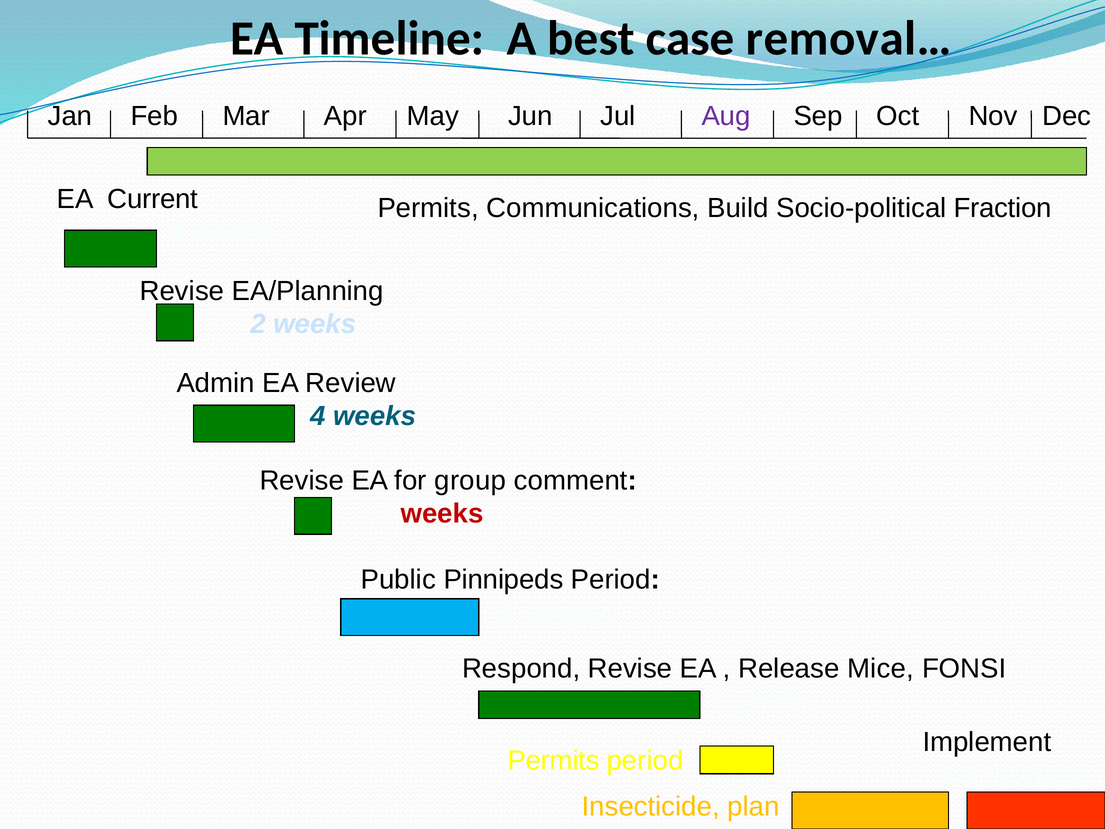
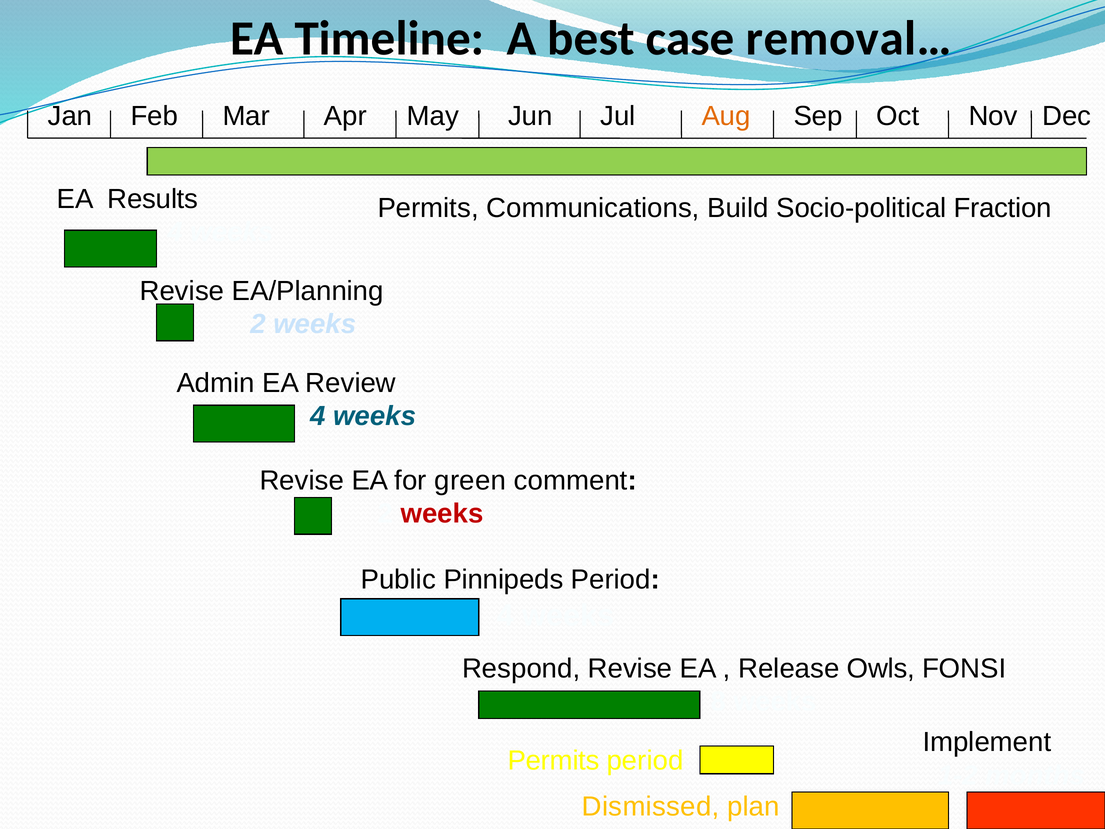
Aug colour: purple -> orange (726, 116)
Current: Current -> Results (153, 199)
group: group -> green (470, 480)
Mice: Mice -> Owls (881, 669)
Insecticide: Insecticide -> Dismissed (651, 807)
